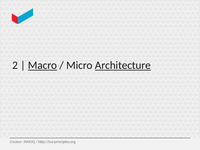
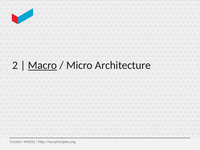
Architecture underline: present -> none (123, 65)
